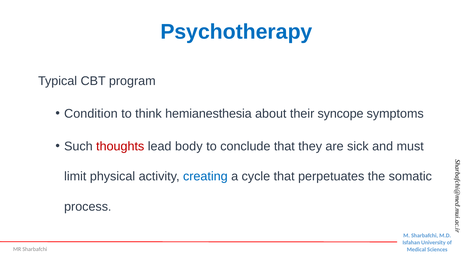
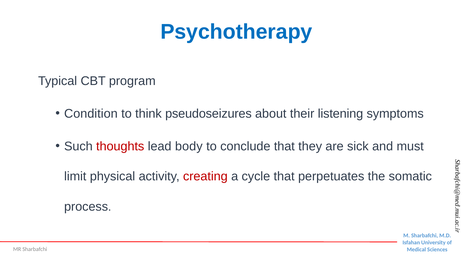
hemianesthesia: hemianesthesia -> pseudoseizures (208, 113)
syncope: syncope -> listening (340, 113)
creating colour: blue -> red (205, 176)
